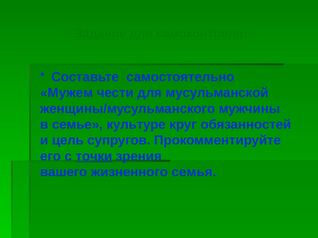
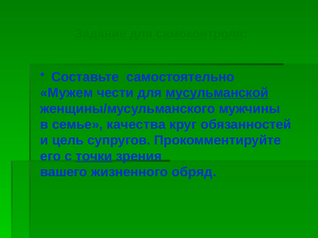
мусульманской underline: none -> present (217, 93)
культуре: культуре -> качества (136, 125)
семья: семья -> обряд (194, 172)
